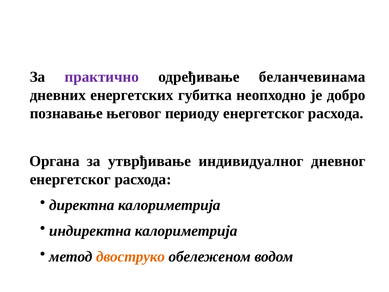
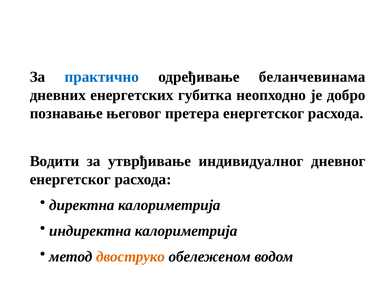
практично colour: purple -> blue (102, 77)
периоду: периоду -> претера (192, 113)
Органа: Органа -> Водити (55, 161)
